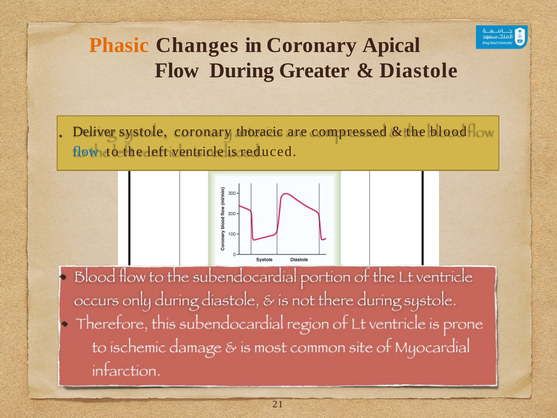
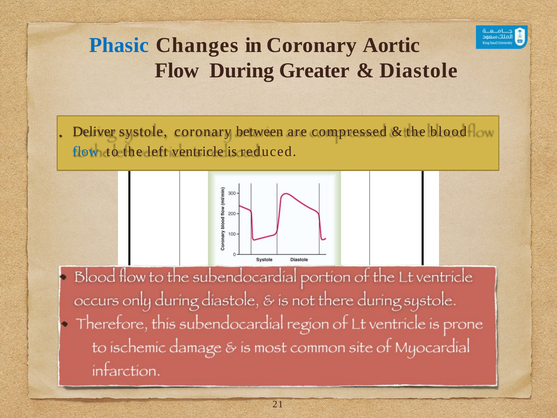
Phasic colour: orange -> blue (119, 45)
Apical: Apical -> Aortic (391, 45)
thoracic: thoracic -> between (260, 131)
